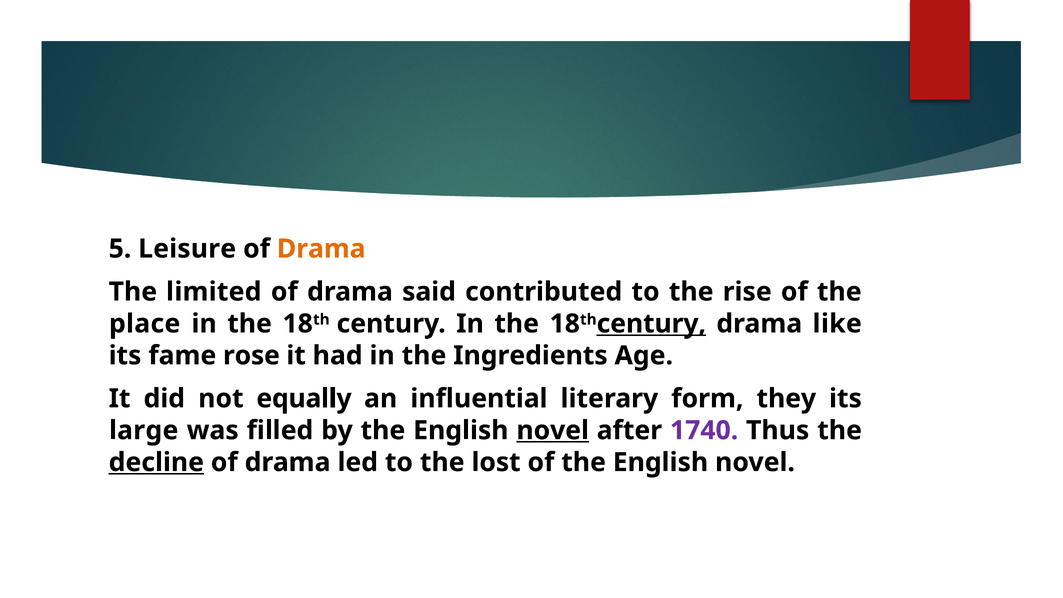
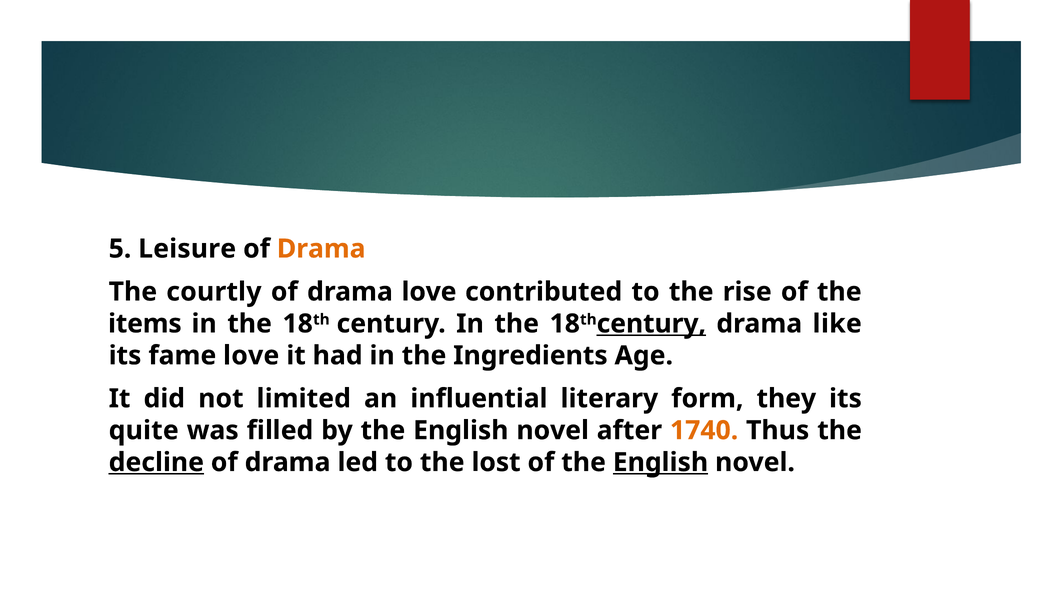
limited: limited -> courtly (214, 292)
drama said: said -> love (429, 292)
place: place -> items (145, 324)
fame rose: rose -> love (251, 356)
equally: equally -> limited (304, 399)
large: large -> quite (144, 430)
novel underline: present -> none (553, 430)
1740 colour: purple -> orange (704, 430)
English underline: none -> present (660, 462)
